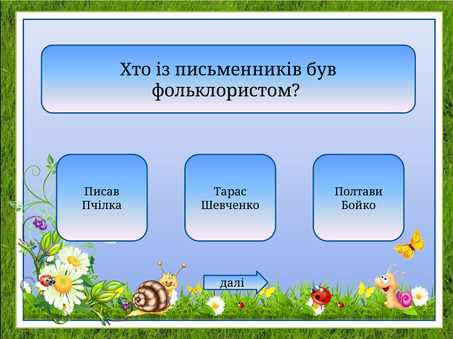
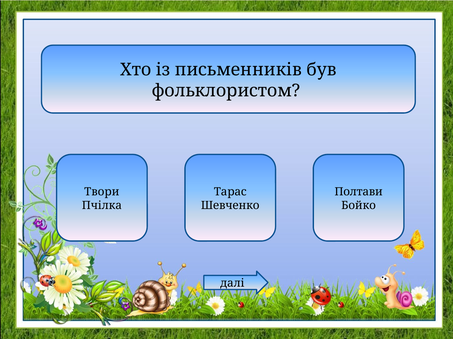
Писав: Писав -> Твори (102, 192)
